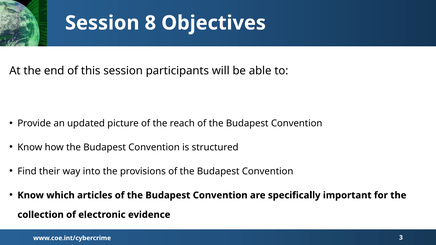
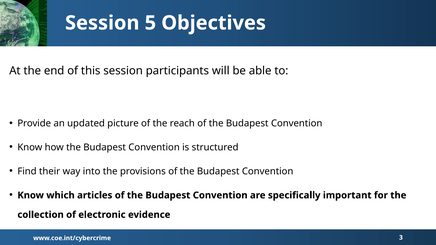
8: 8 -> 5 (150, 23)
